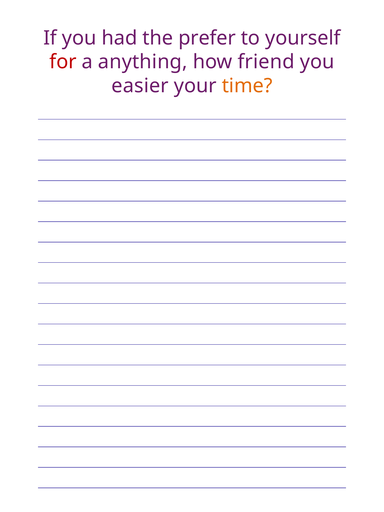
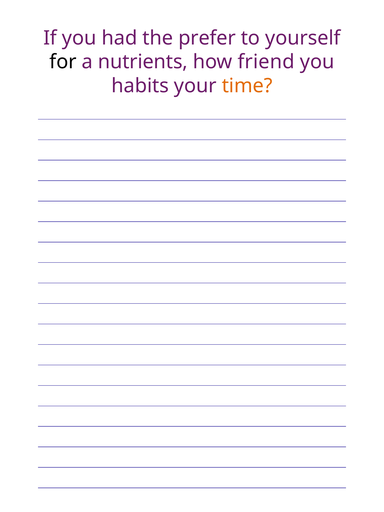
for colour: red -> black (63, 62)
anything: anything -> nutrients (143, 62)
easier: easier -> habits (140, 86)
